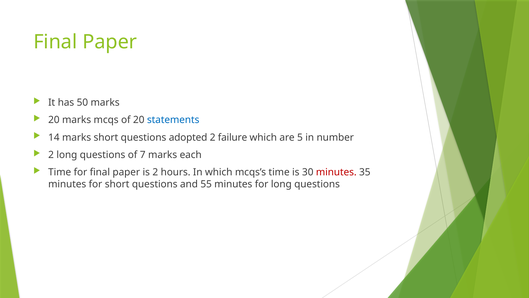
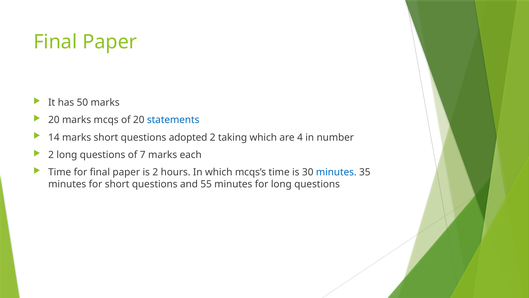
failure: failure -> taking (233, 137)
5: 5 -> 4 (300, 137)
minutes colour: red -> blue (336, 172)
